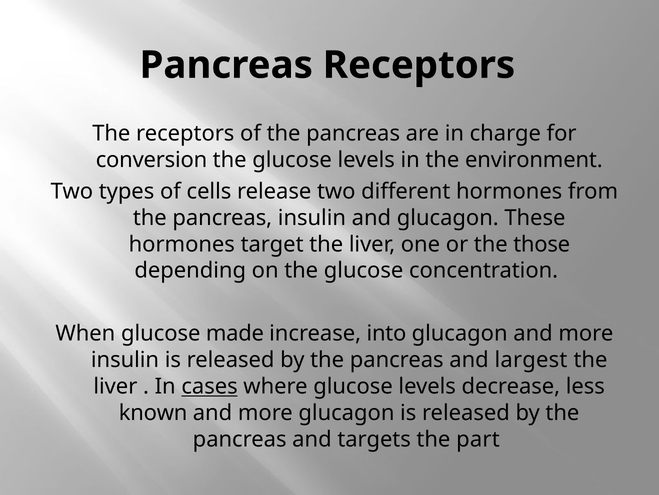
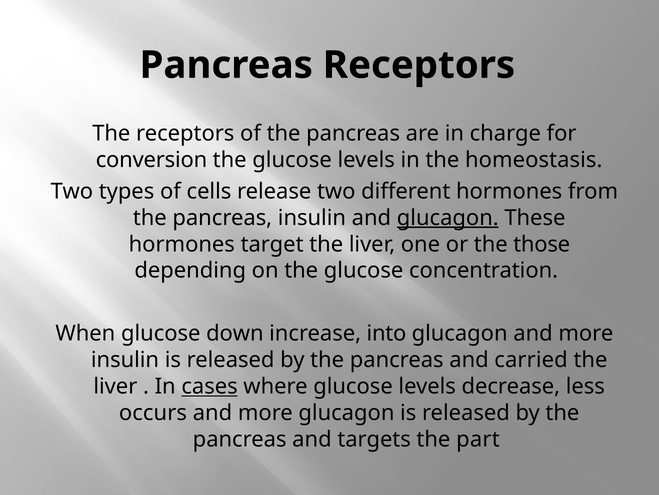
environment: environment -> homeostasis (534, 160)
glucagon underline: none -> present (448, 218)
made: made -> down (235, 333)
largest: largest -> carried (531, 360)
known: known -> occurs (153, 412)
